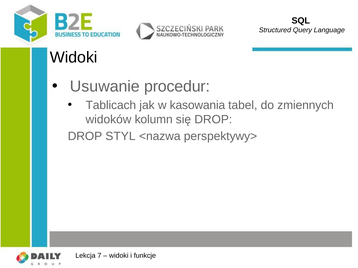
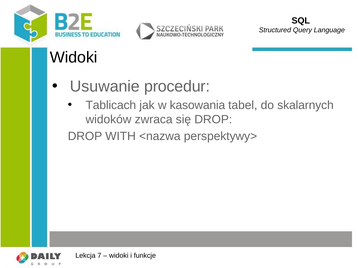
zmiennych: zmiennych -> skalarnych (306, 105)
kolumn: kolumn -> zwraca (154, 120)
STYL: STYL -> WITH (121, 136)
